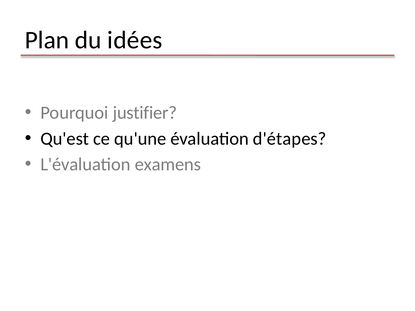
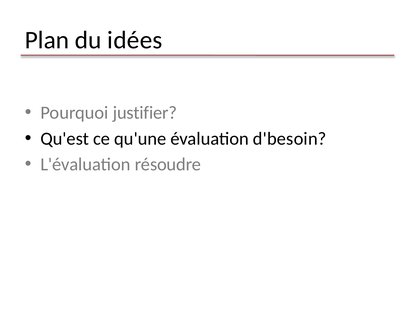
d'étapes: d'étapes -> d'besoin (290, 139)
examens: examens -> résoudre (168, 165)
